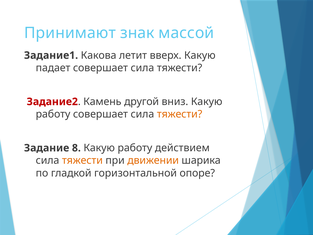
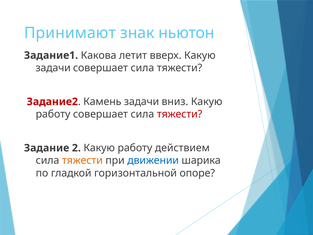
массой: массой -> ньютон (186, 33)
падает: падает -> задачи (53, 68)
Камень другой: другой -> задачи (142, 102)
тяжести colour: orange -> red (180, 114)
8: 8 -> 2 (76, 148)
движении colour: orange -> blue (153, 160)
